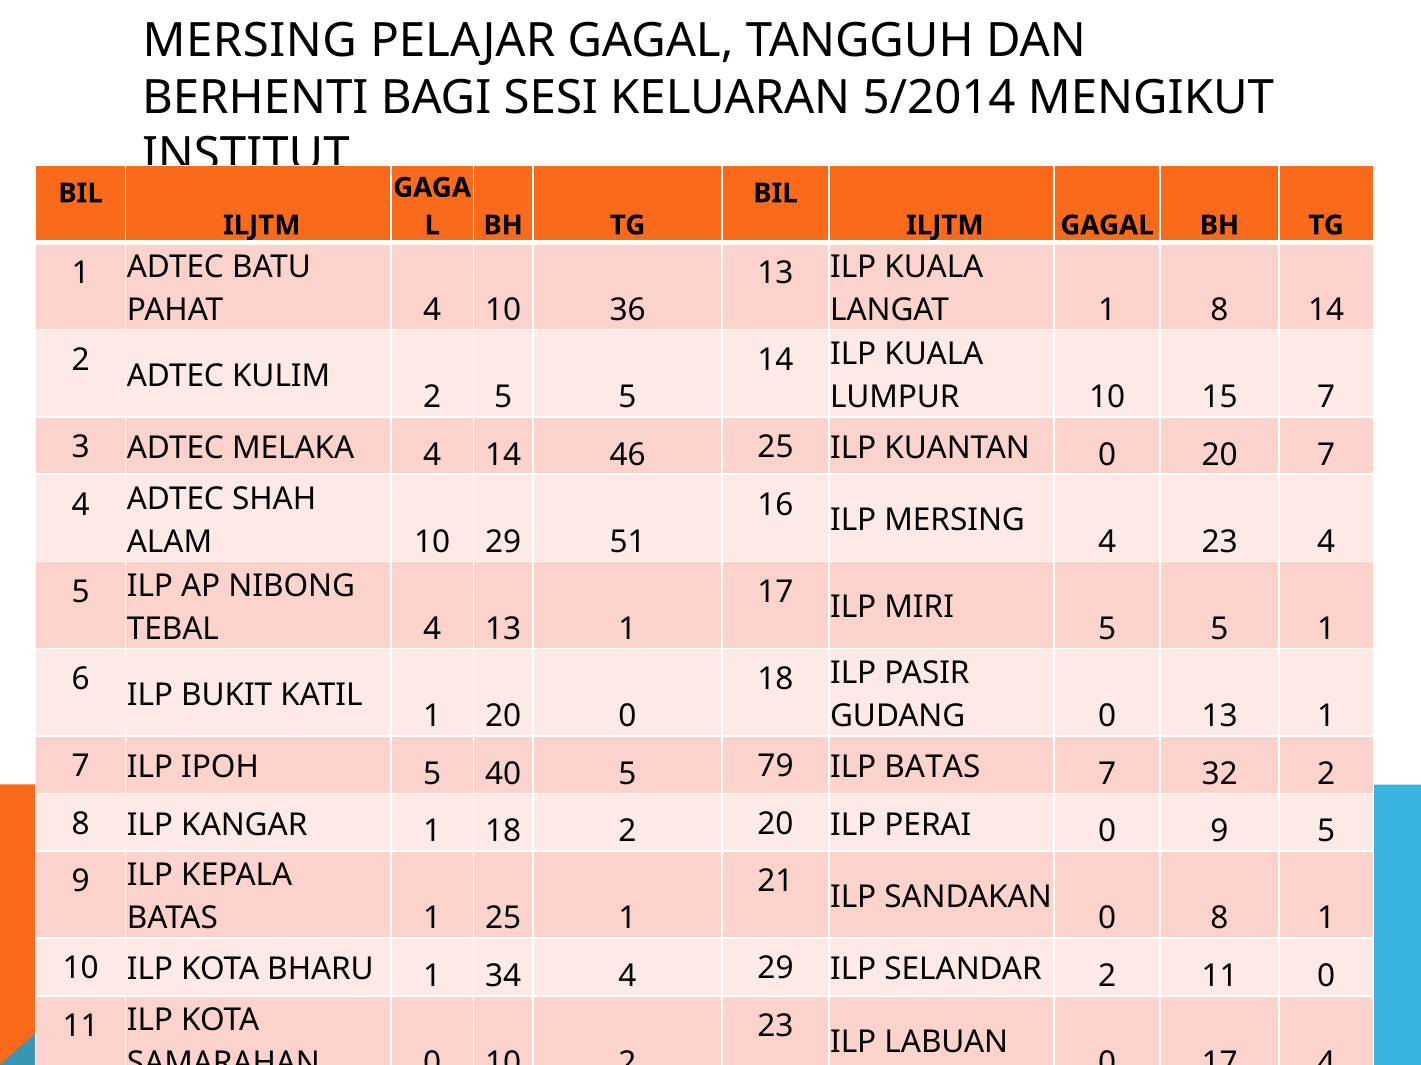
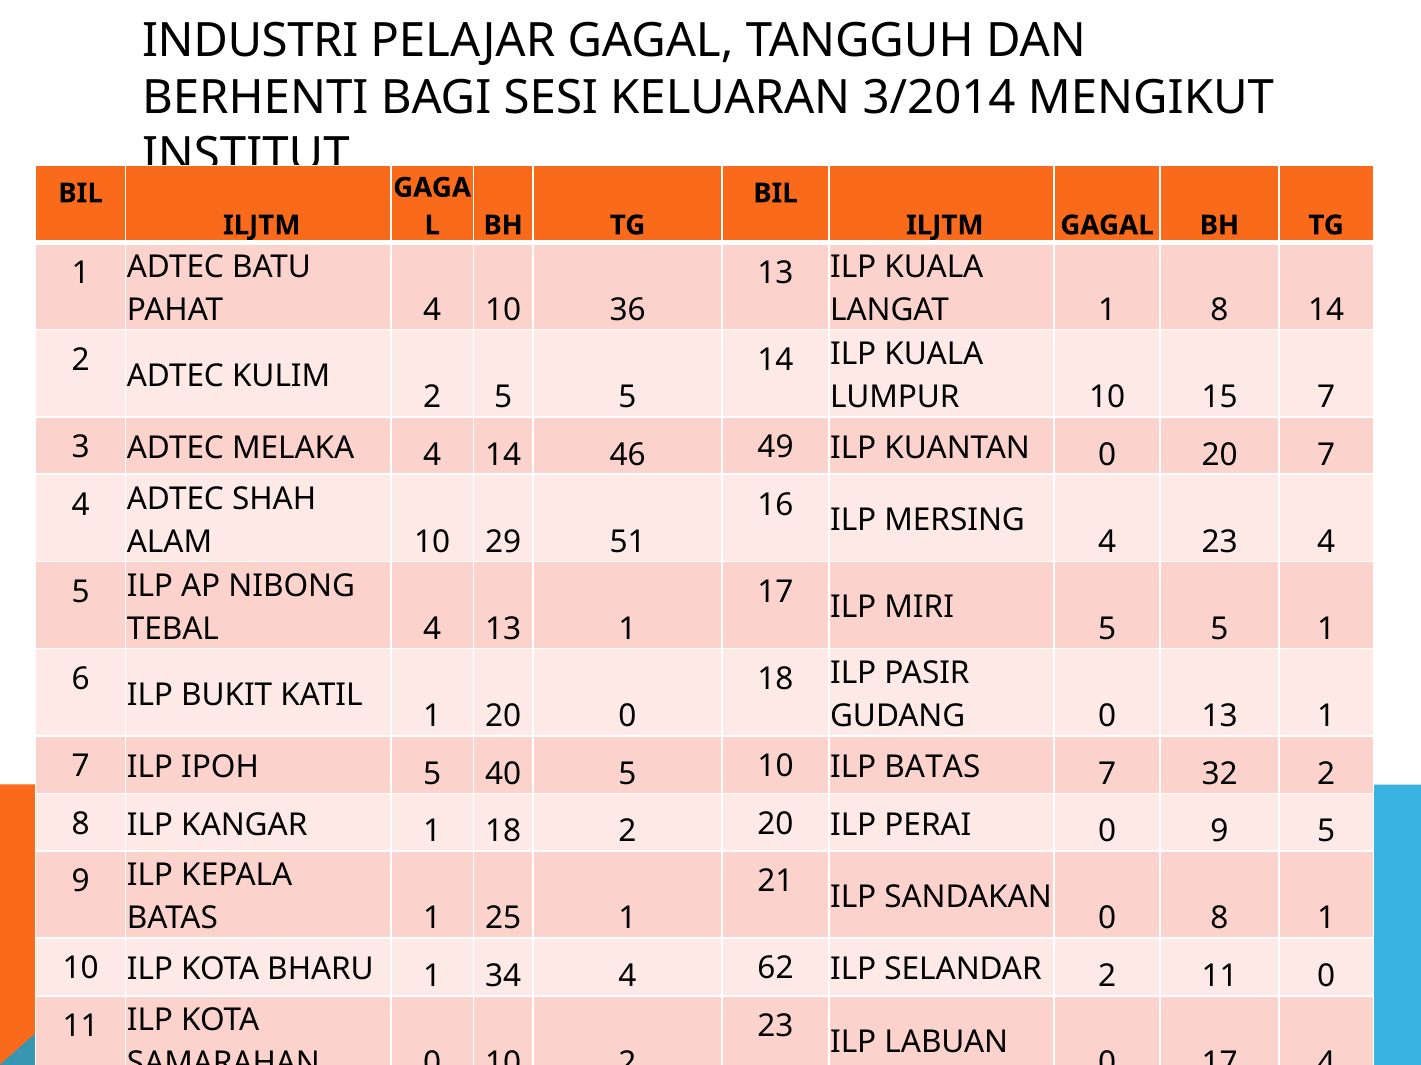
MERSING: MERSING -> INDUSTRI (250, 41)
5/2014: 5/2014 -> 3/2014 (939, 98)
25: 25 -> 49 (776, 447)
79: 79 -> 10 (776, 767)
29: 29 -> 62 (776, 969)
